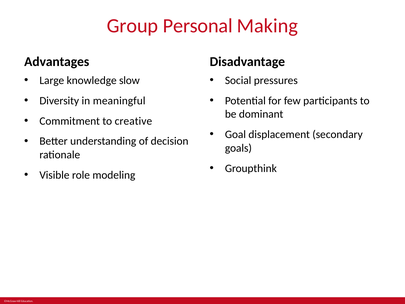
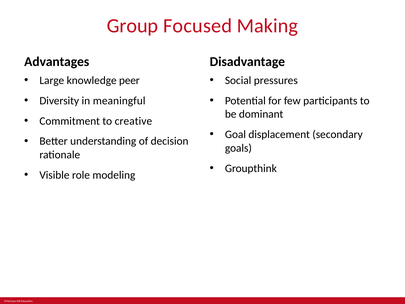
Personal: Personal -> Focused (198, 26)
slow: slow -> peer (129, 80)
